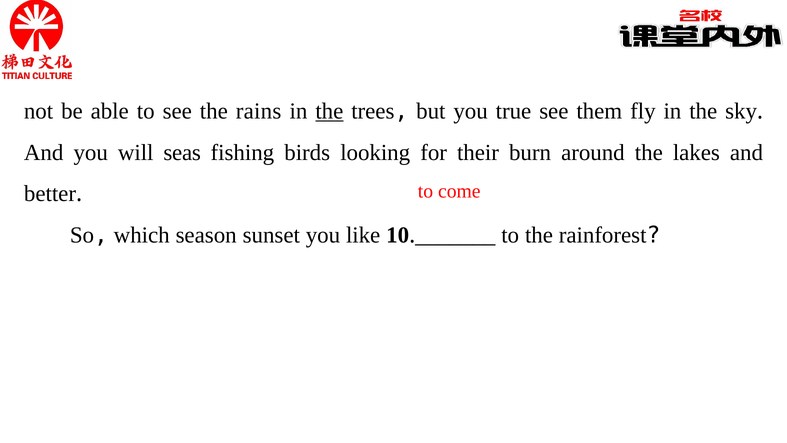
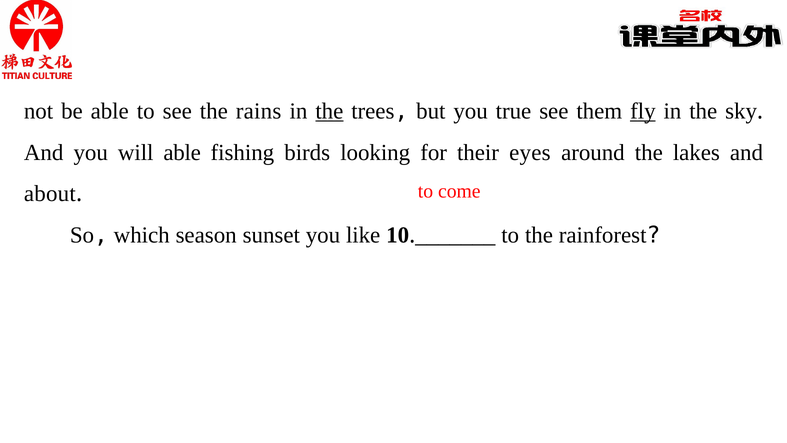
fly underline: none -> present (643, 111)
will seas: seas -> able (182, 152)
burn: burn -> eyes (530, 152)
better: better -> about (50, 194)
